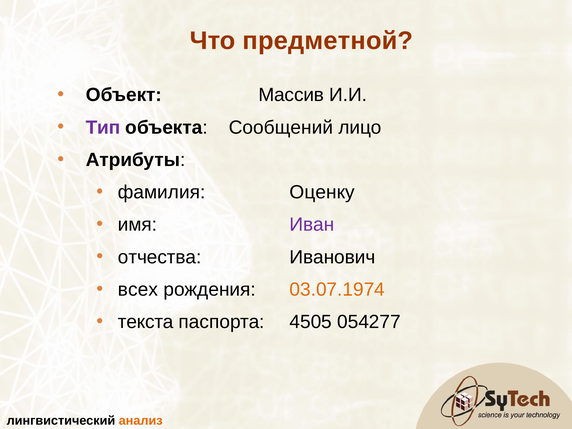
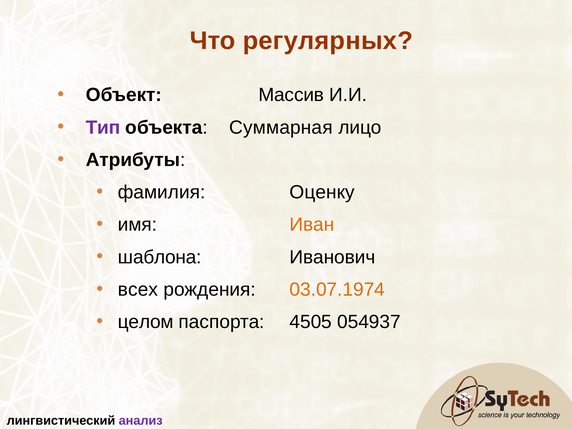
предметной: предметной -> регулярных (328, 41)
Сообщений: Сообщений -> Суммарная (281, 127)
Иван colour: purple -> orange (312, 225)
отчества: отчества -> шаблона (160, 257)
текста: текста -> целом (146, 322)
054277: 054277 -> 054937 (369, 322)
анализ colour: orange -> purple (141, 421)
